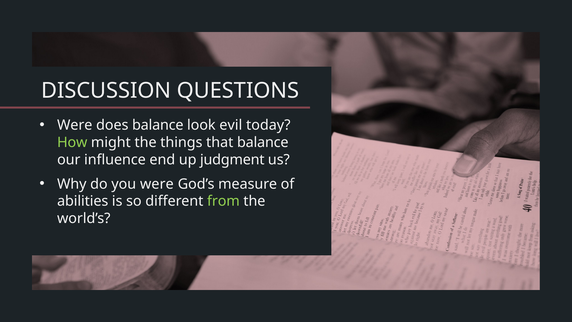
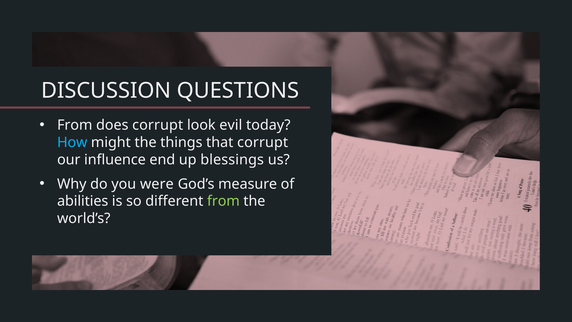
Were: Were -> From (75, 125)
does balance: balance -> corrupt (158, 125)
How colour: light green -> light blue (72, 142)
that balance: balance -> corrupt (263, 142)
judgment: judgment -> blessings (232, 159)
